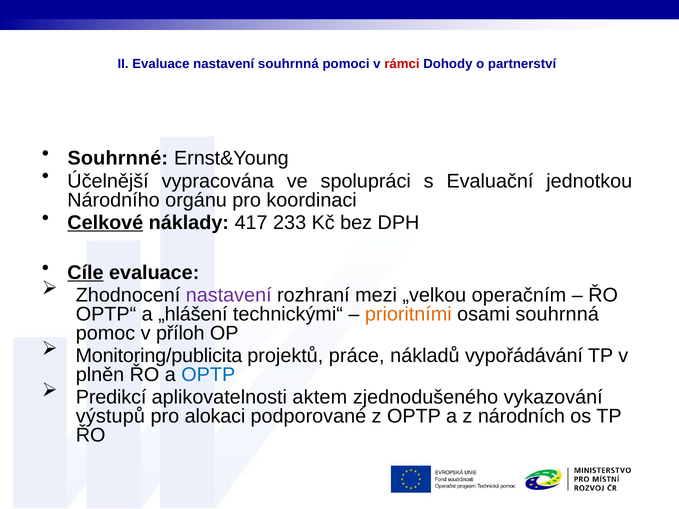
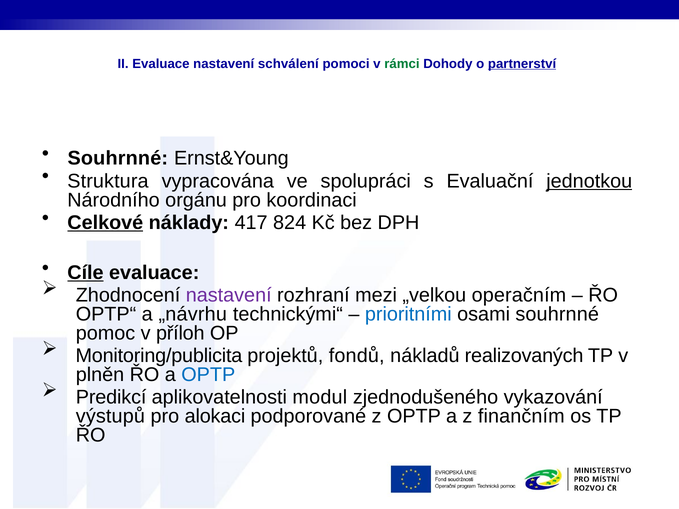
nastavení souhrnná: souhrnná -> schválení (288, 64)
rámci colour: red -> green (402, 64)
partnerství underline: none -> present (522, 64)
Účelnější: Účelnější -> Struktura (108, 181)
jednotkou underline: none -> present (589, 181)
233: 233 -> 824 (290, 223)
„hlášení: „hlášení -> „návrhu (193, 314)
prioritními colour: orange -> blue (408, 314)
osami souhrnná: souhrnná -> souhrnné (557, 314)
práce: práce -> fondů (357, 356)
vypořádávání: vypořádávání -> realizovaných (524, 356)
aktem: aktem -> modul (320, 398)
národních: národních -> finančním (521, 417)
